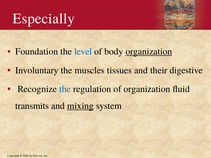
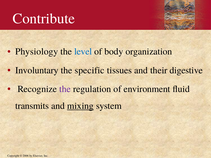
Especially: Especially -> Contribute (44, 19)
Foundation: Foundation -> Physiology (37, 52)
organization underline: present -> none (149, 52)
muscles: muscles -> specific (90, 70)
the colour: blue -> purple (65, 89)
of organization: organization -> environment (147, 89)
